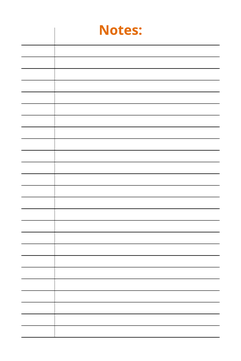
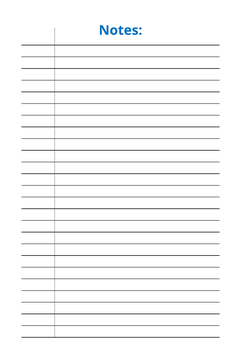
Notes colour: orange -> blue (120, 30)
